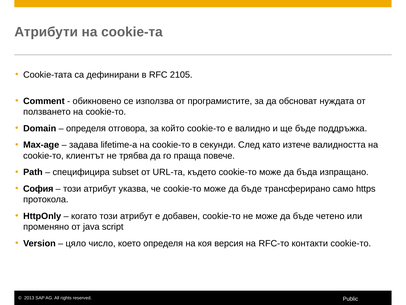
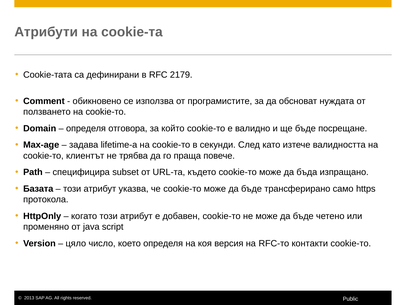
2105: 2105 -> 2179 (181, 75)
поддръжка: поддръжка -> посрещане (343, 128)
София: София -> Базата (38, 188)
